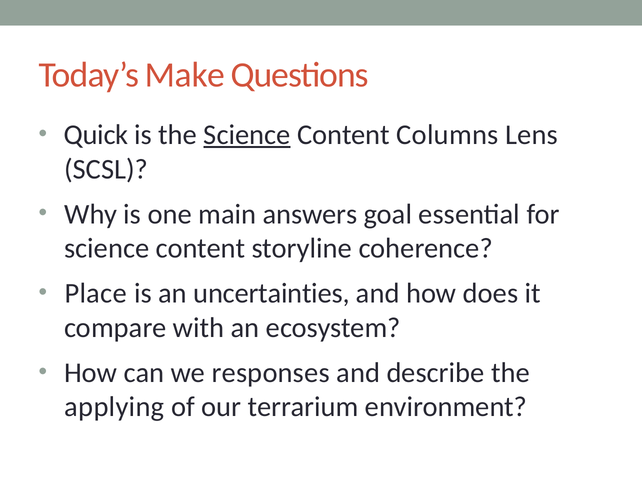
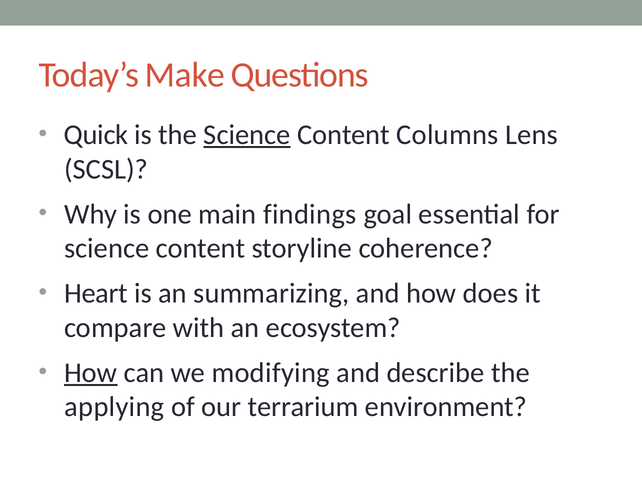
answers: answers -> findings (310, 214)
Place: Place -> Heart (96, 293)
uncertainties: uncertainties -> summarizing (271, 293)
How underline: none -> present (91, 372)
responses: responses -> modifying (271, 372)
